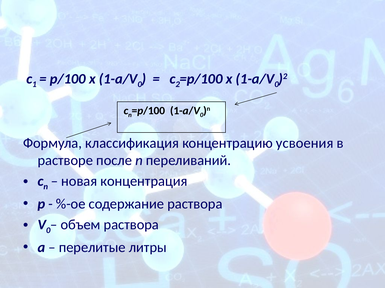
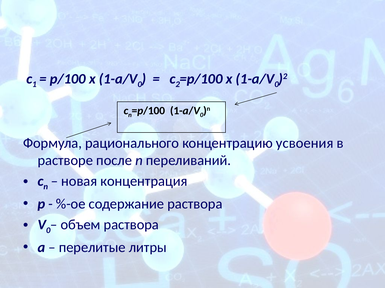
классификация: классификация -> рационального (132, 143)
